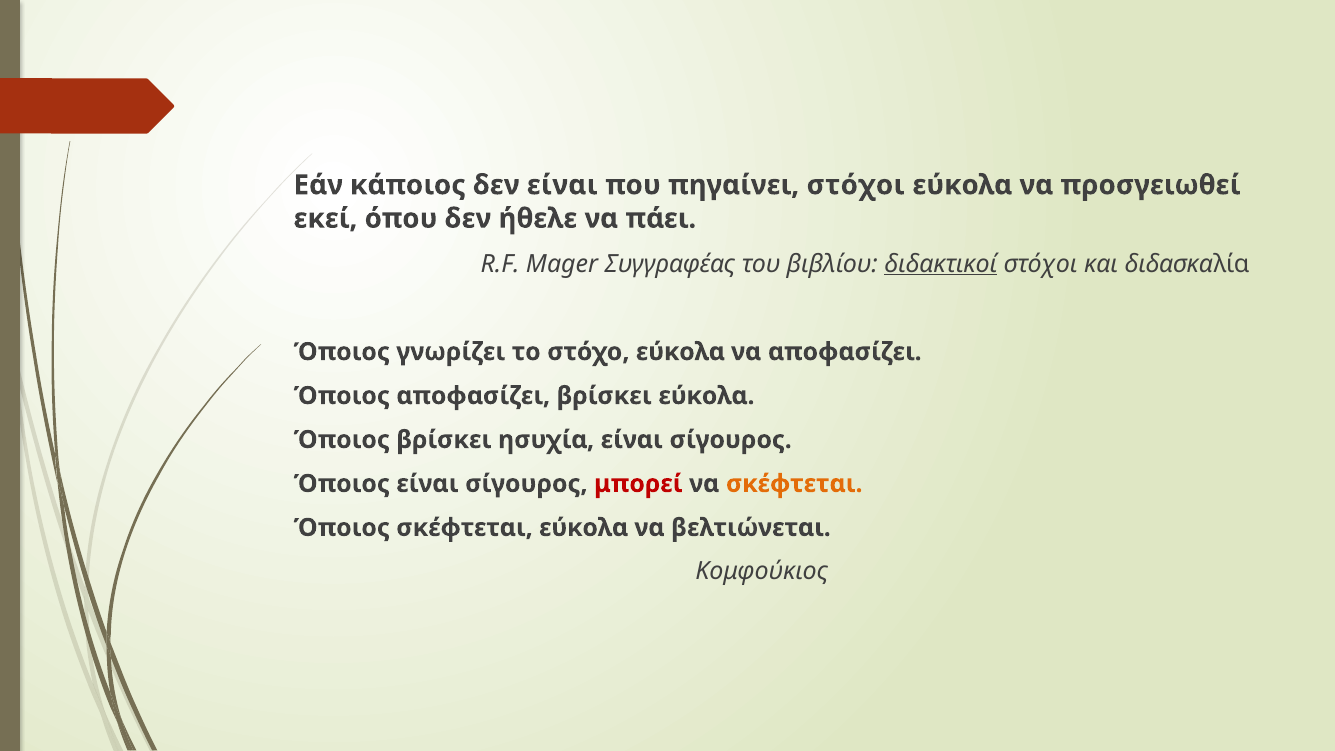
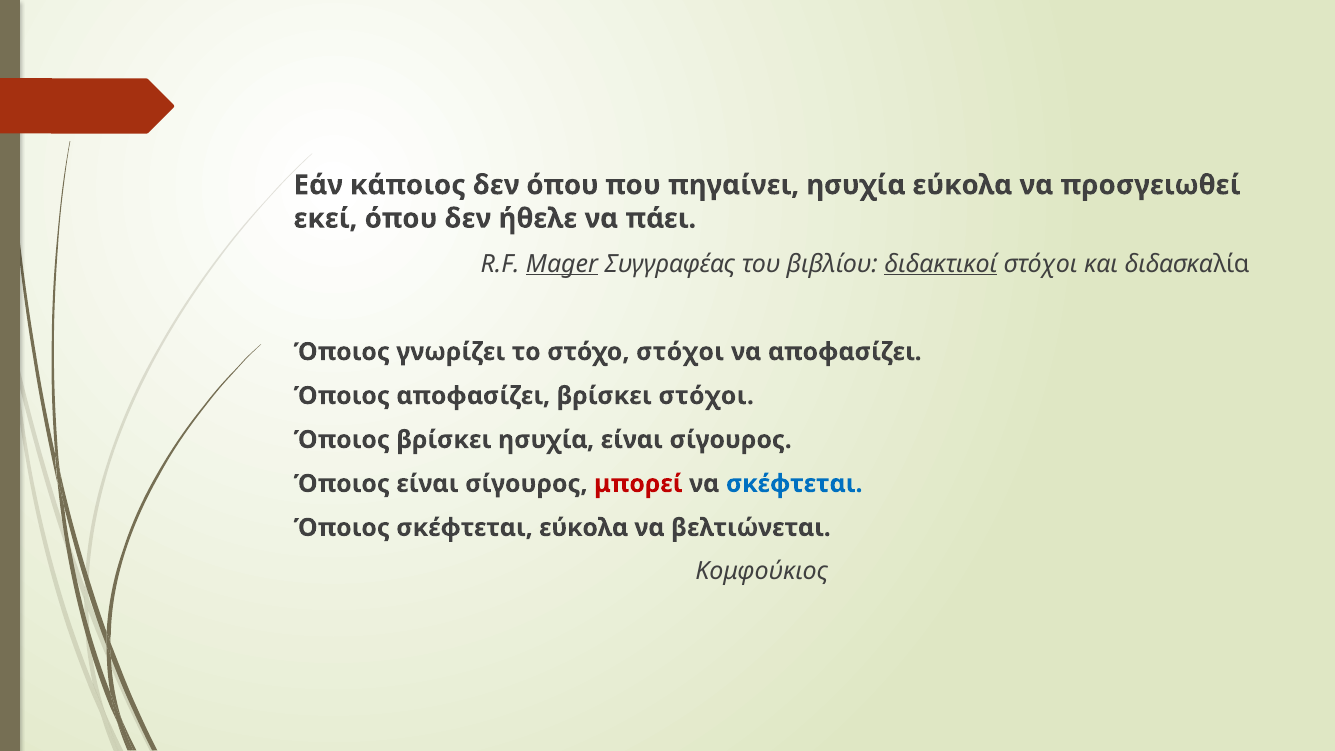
δεν είναι: είναι -> όπου (562, 185)
πηγαίνει στόχοι: στόχοι -> ησυχία (856, 185)
Mager underline: none -> present (562, 264)
στόχο εύκολα: εύκολα -> στόχοι (680, 352)
βρίσκει εύκολα: εύκολα -> στόχοι (706, 396)
σκέφτεται colour: orange -> blue (794, 484)
